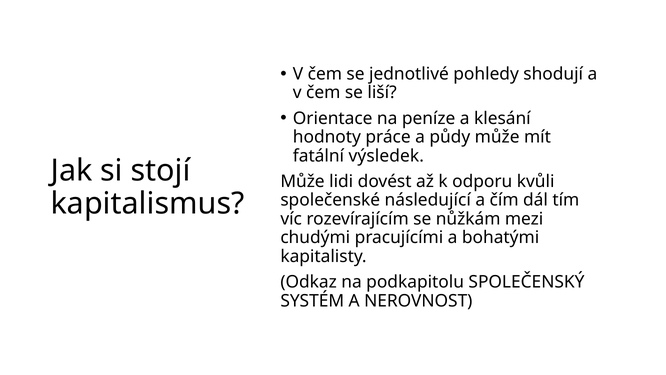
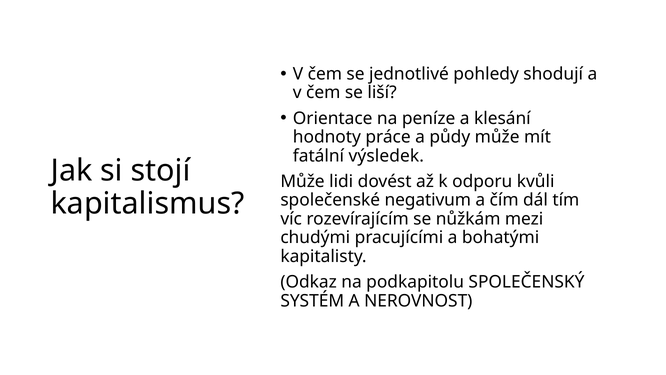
následující: následující -> negativum (428, 200)
